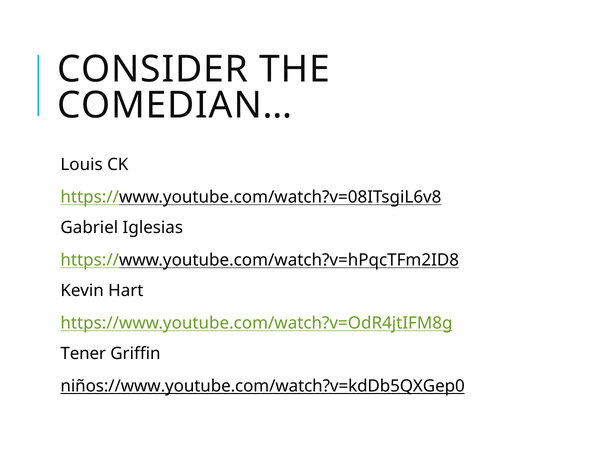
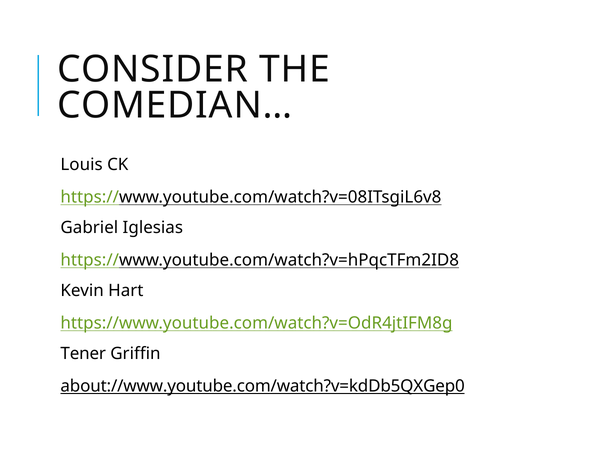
niños://www.youtube.com/watch?v=kdDb5QXGep0: niños://www.youtube.com/watch?v=kdDb5QXGep0 -> about://www.youtube.com/watch?v=kdDb5QXGep0 (263, 386)
